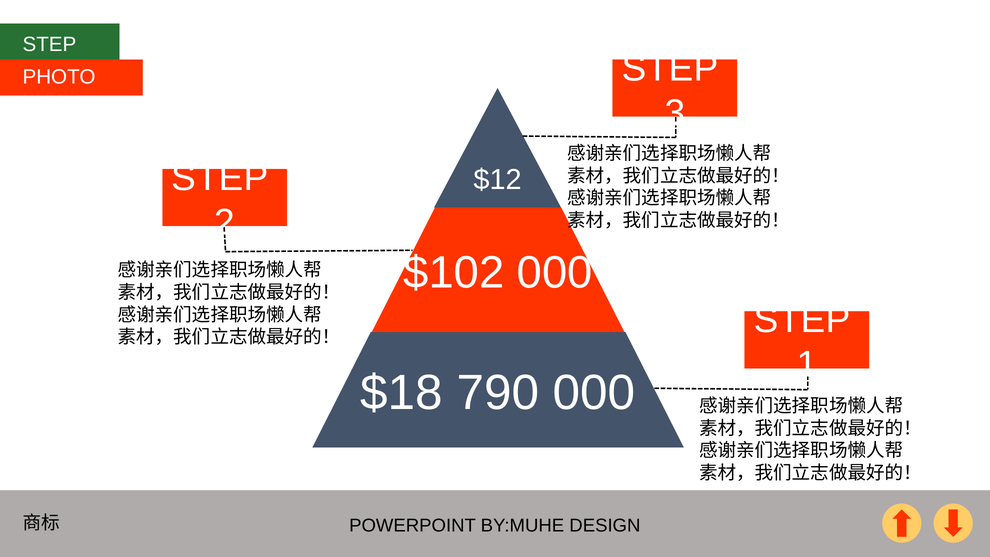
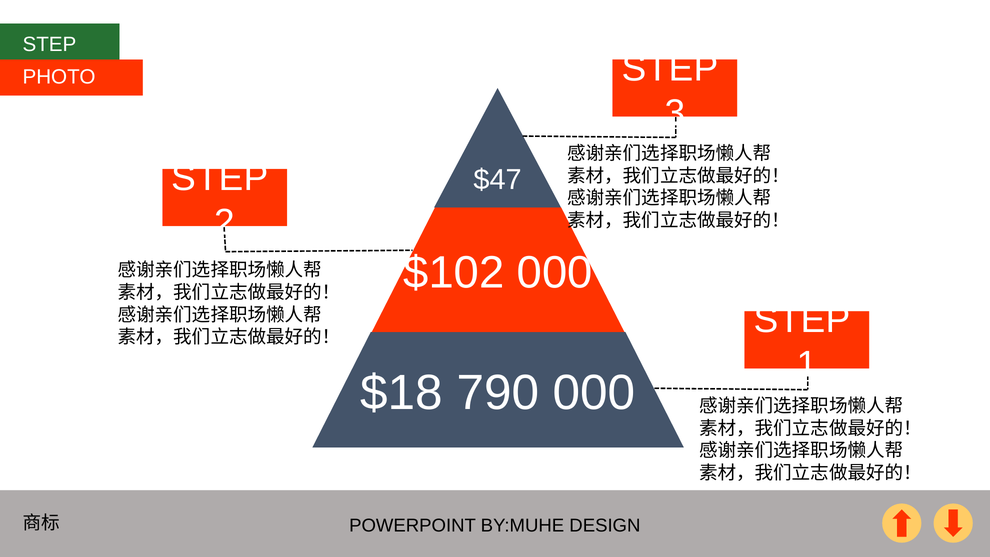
$12: $12 -> $47 (498, 180)
